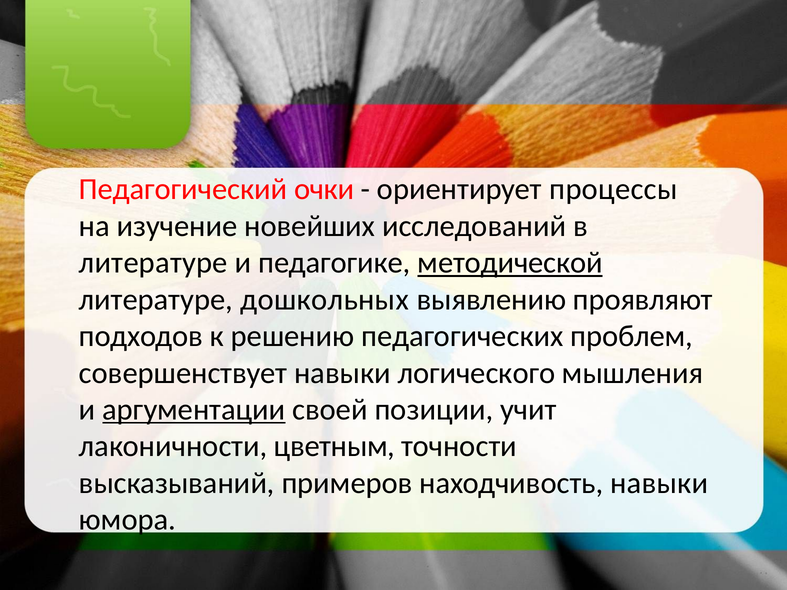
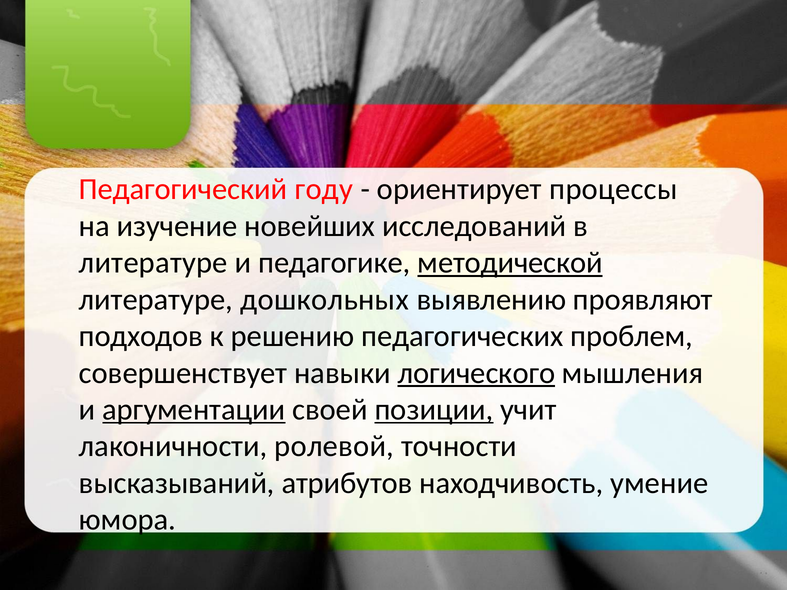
очки: очки -> году (324, 189)
логического underline: none -> present (476, 373)
позиции underline: none -> present (434, 410)
цветным: цветным -> ролевой (334, 447)
примеров: примеров -> атрибутов (347, 483)
находчивость навыки: навыки -> умение (659, 483)
